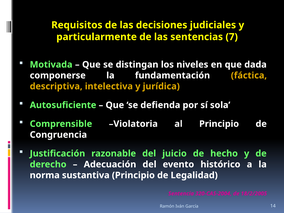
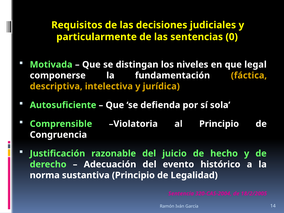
7: 7 -> 0 (232, 37)
dada: dada -> legal (255, 65)
